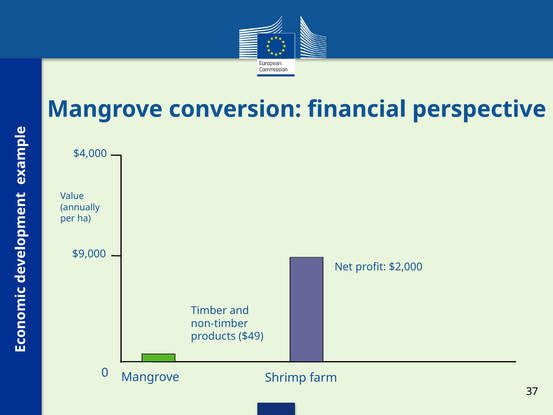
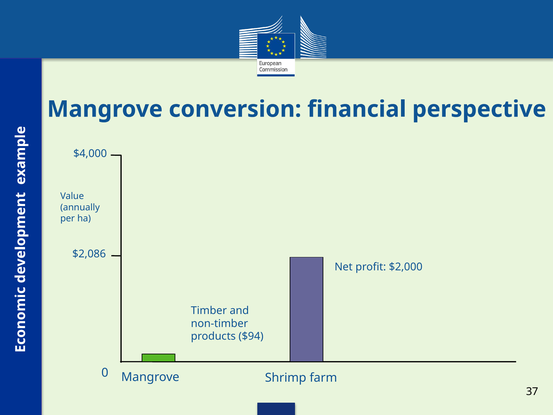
$9,000: $9,000 -> $2,086 (89, 254)
$49: $49 -> $94 (251, 336)
